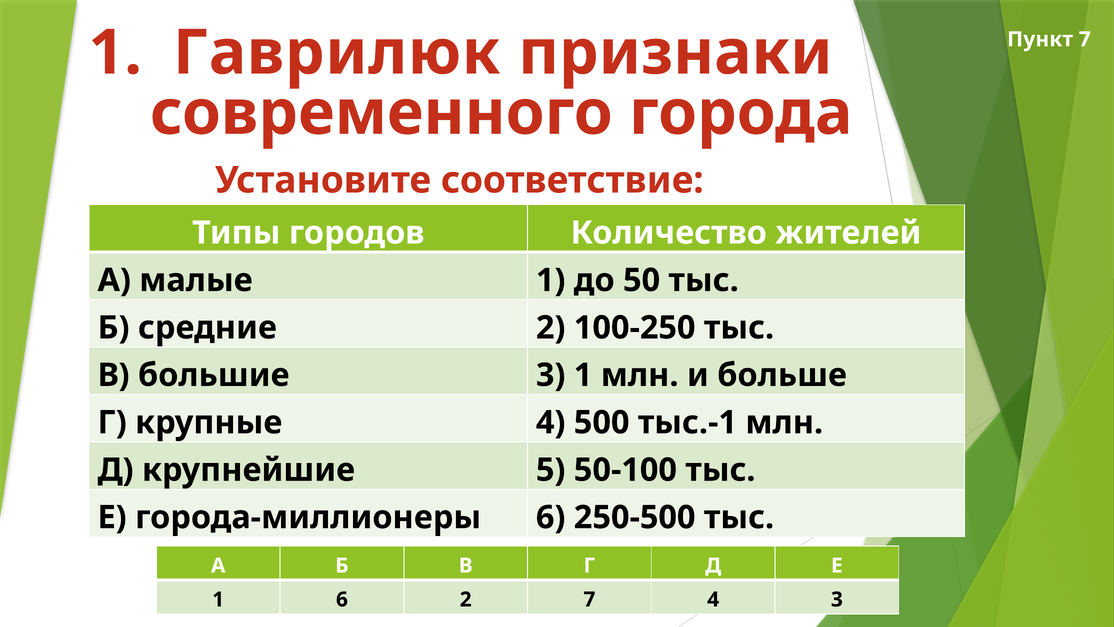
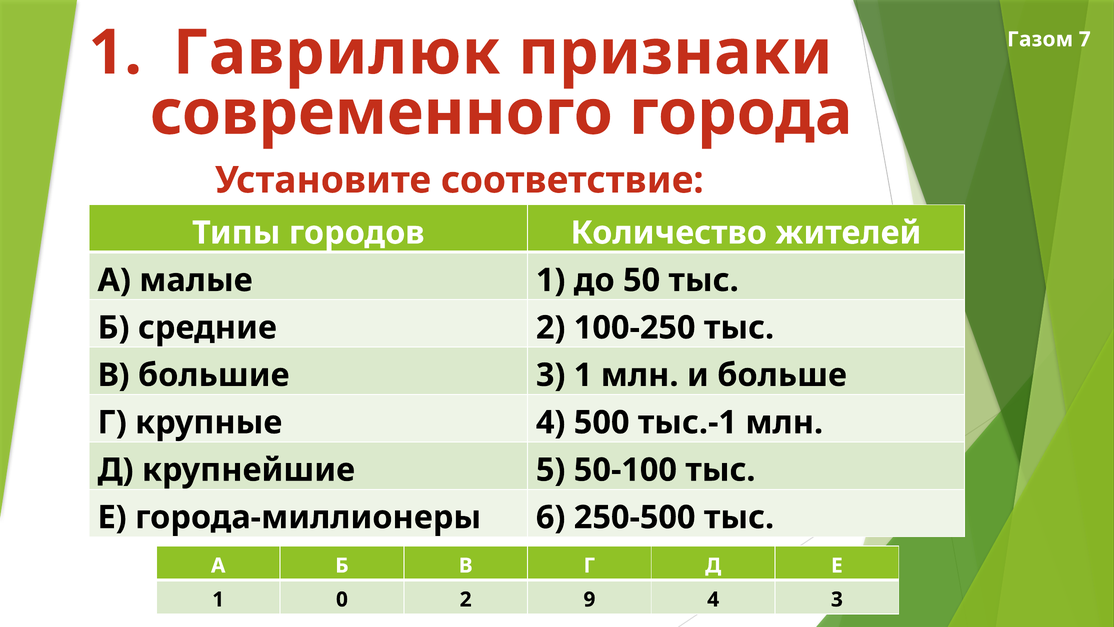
Пункт: Пункт -> Газом (1040, 39)
1 6: 6 -> 0 (342, 599)
2 7: 7 -> 9 (589, 599)
